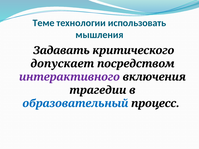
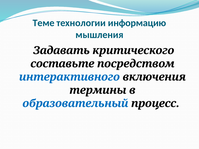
использовать: использовать -> информацию (137, 23)
допускает: допускает -> составьте (62, 64)
интерактивного colour: purple -> blue (69, 77)
трагедии: трагедии -> термины (98, 90)
